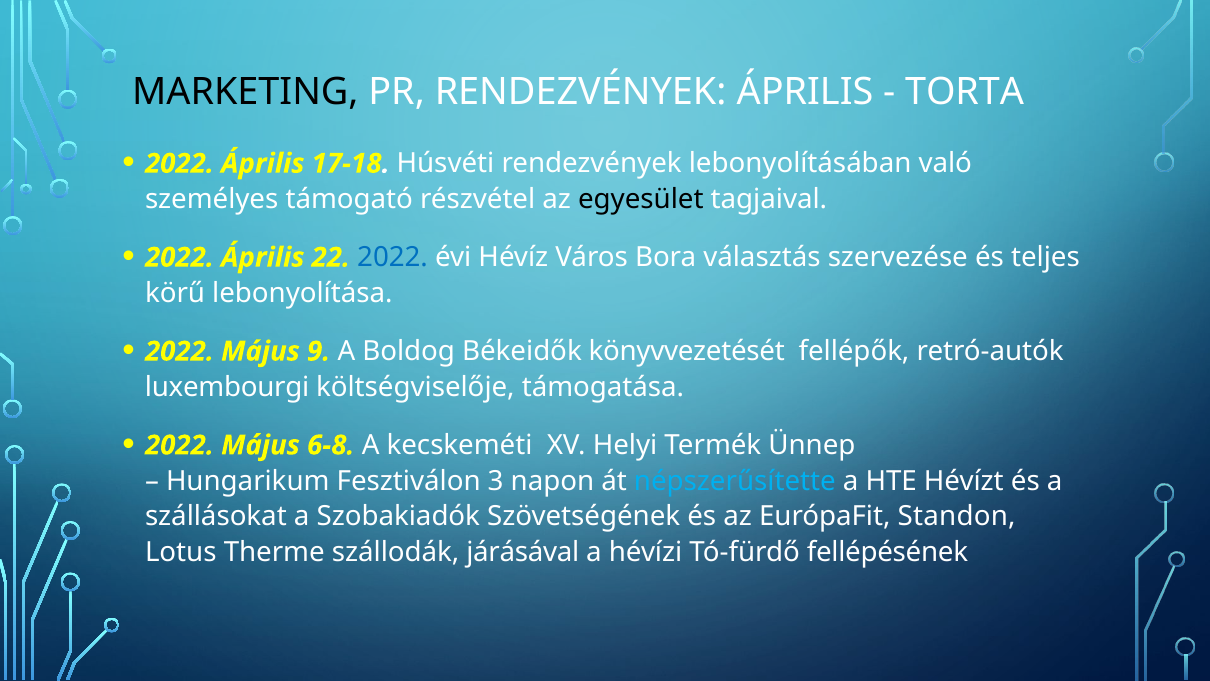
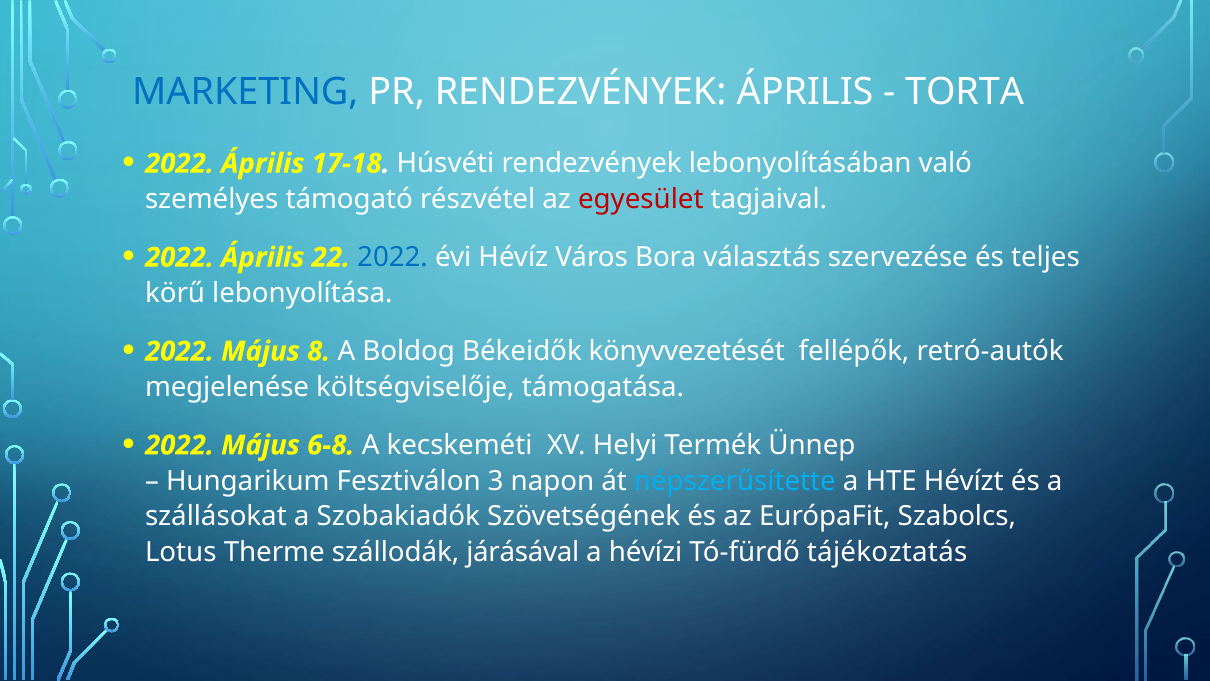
MARKETING colour: black -> blue (245, 92)
egyesület colour: black -> red (641, 199)
9: 9 -> 8 (319, 351)
luxembourgi: luxembourgi -> megjelenése (227, 387)
Standon: Standon -> Szabolcs (957, 516)
fellépésének: fellépésének -> tájékoztatás (887, 552)
